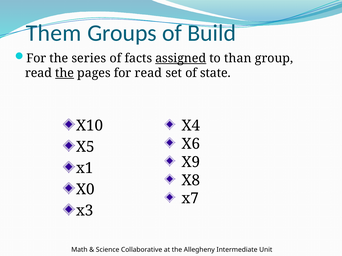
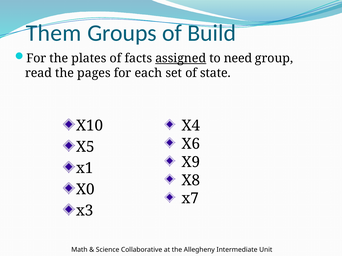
series: series -> plates (89, 58)
than: than -> need (238, 58)
the underline: present -> none (65, 73)
for read: read -> each (148, 73)
